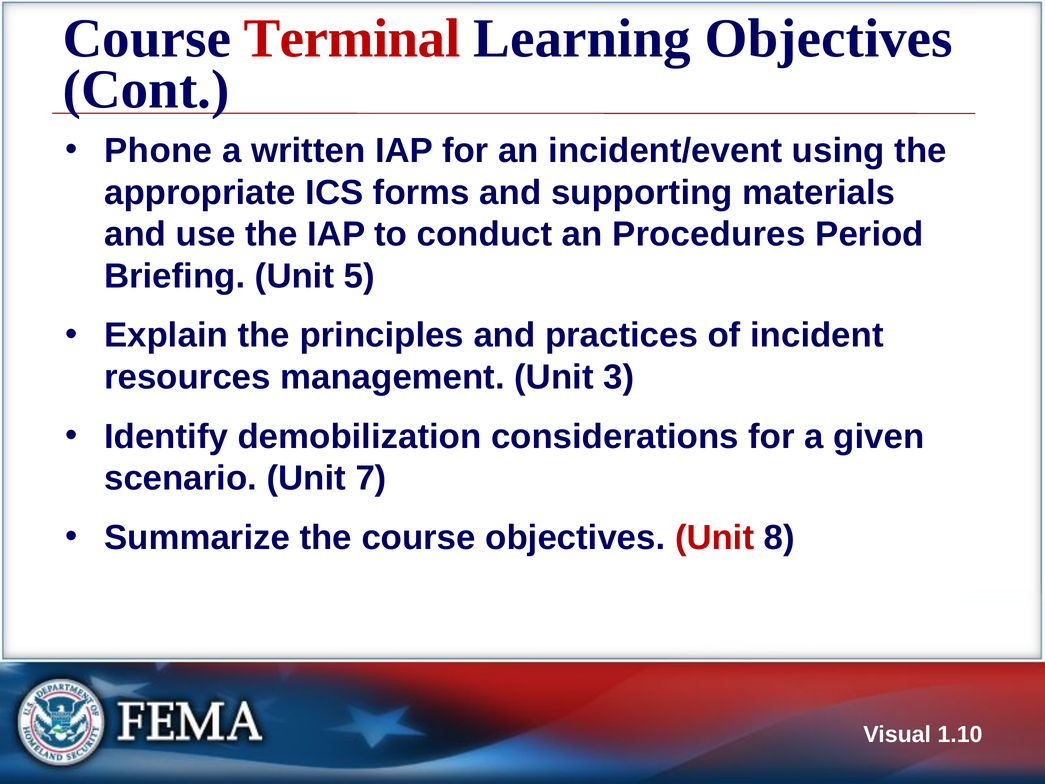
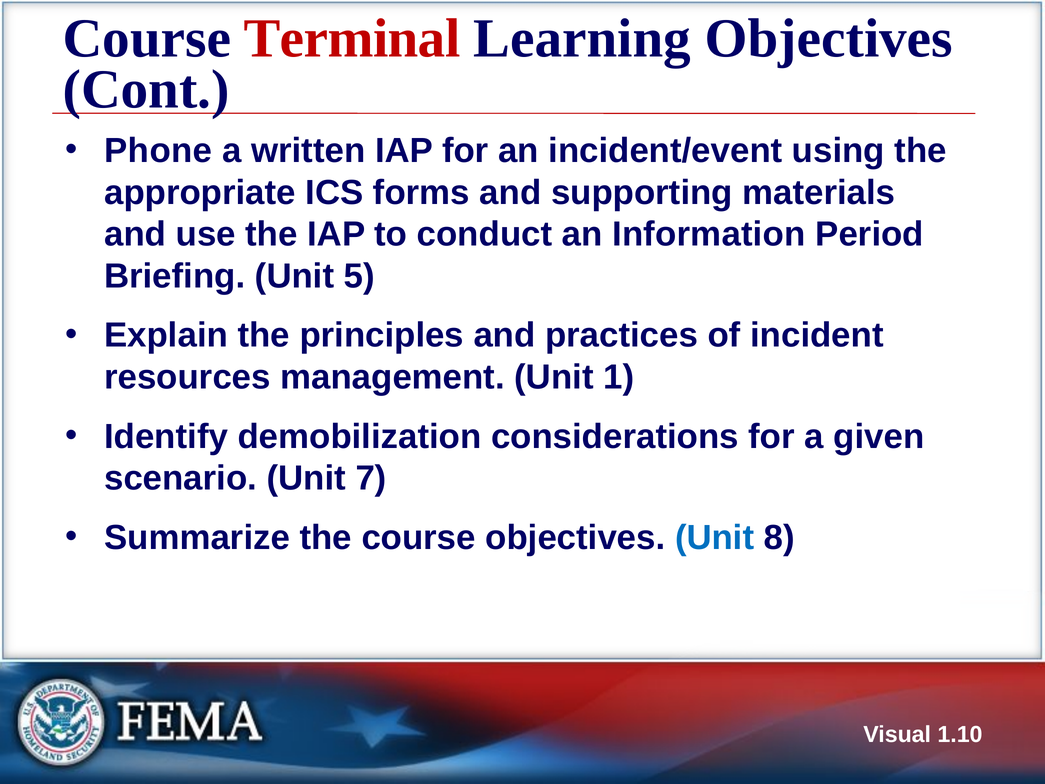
Procedures: Procedures -> Information (709, 234)
3: 3 -> 1 (619, 377)
Unit colour: red -> blue (715, 537)
